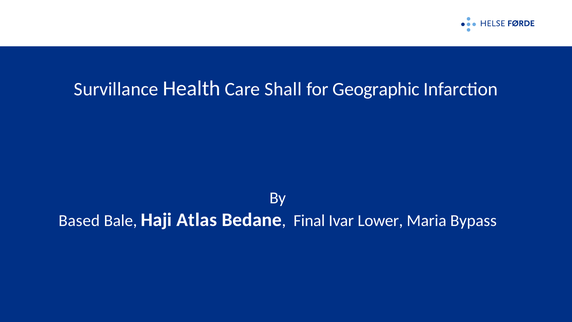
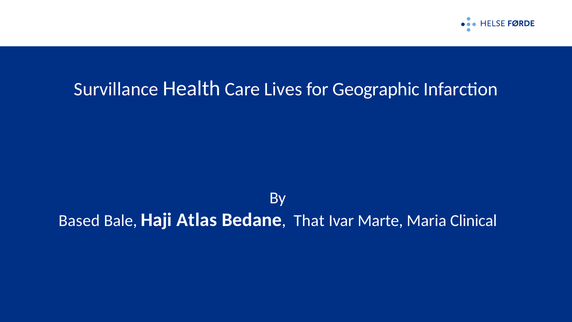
Shall: Shall -> Lives (283, 89)
Final: Final -> That (309, 220)
Lower: Lower -> Marte (380, 220)
Bypass: Bypass -> Clinical (474, 220)
